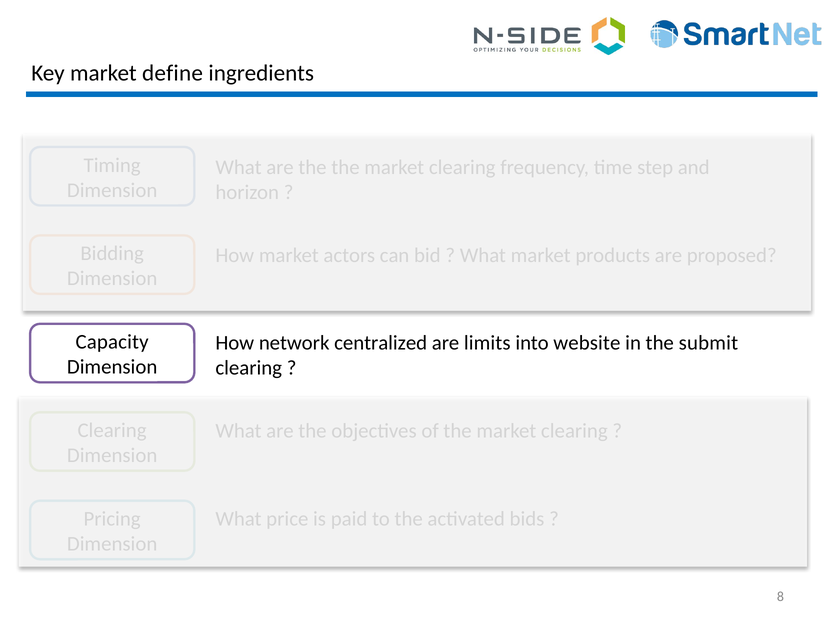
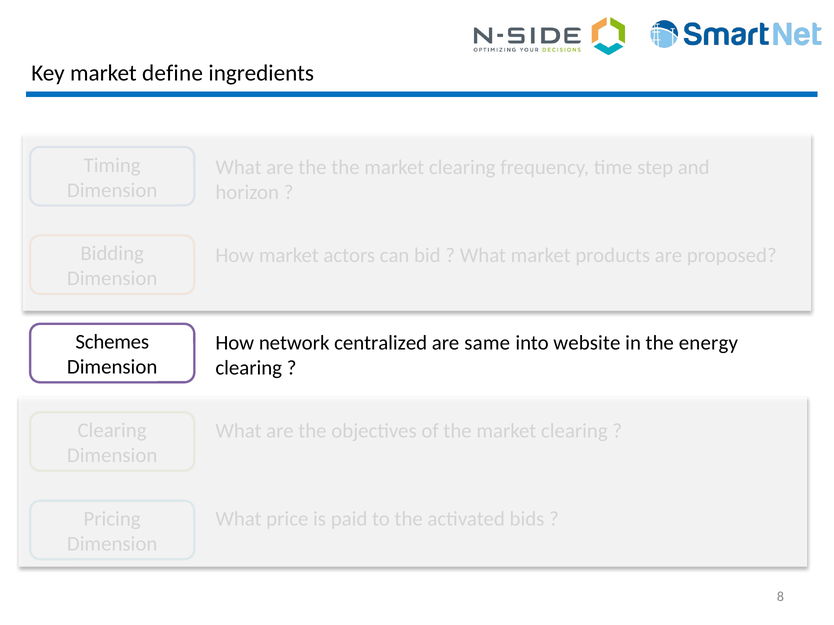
Capacity: Capacity -> Schemes (112, 342)
limits: limits -> same (487, 343)
submit: submit -> energy (708, 343)
